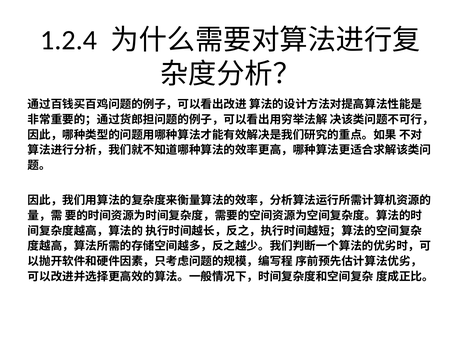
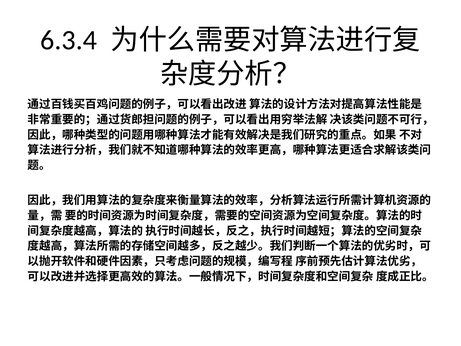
1.2.4: 1.2.4 -> 6.3.4 (69, 40)
